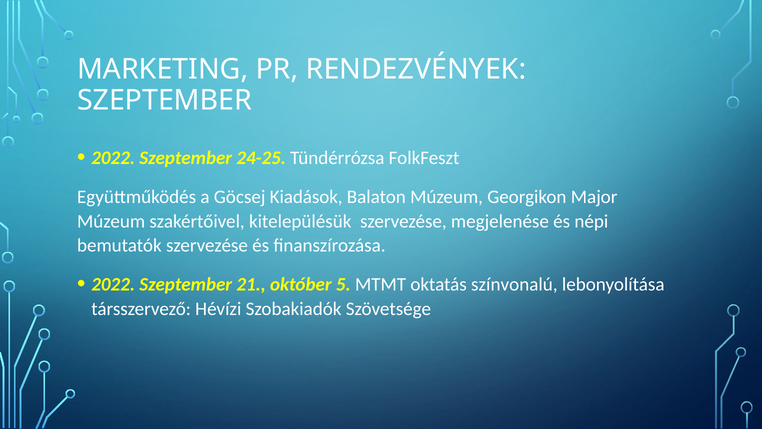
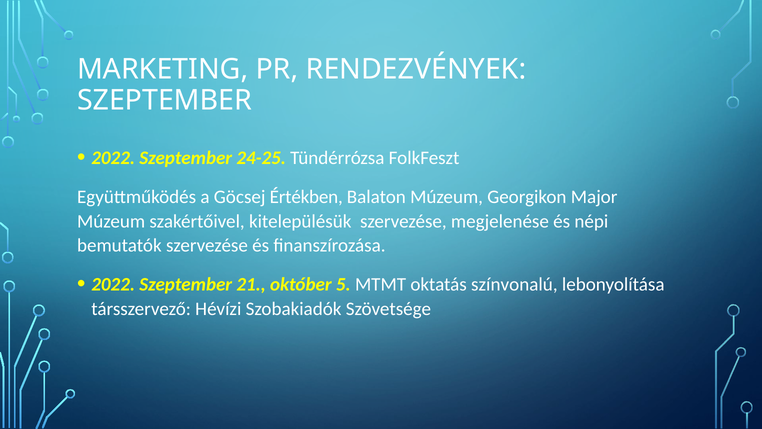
Kiadások: Kiadások -> Értékben (306, 197)
